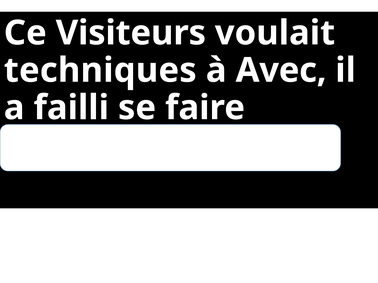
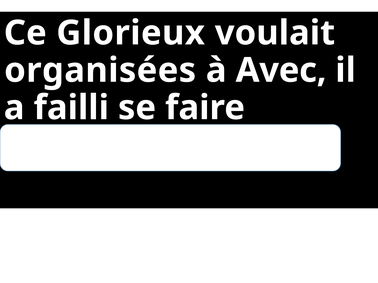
Visiteurs: Visiteurs -> Glorieux (131, 33)
techniques: techniques -> organisées (100, 70)
